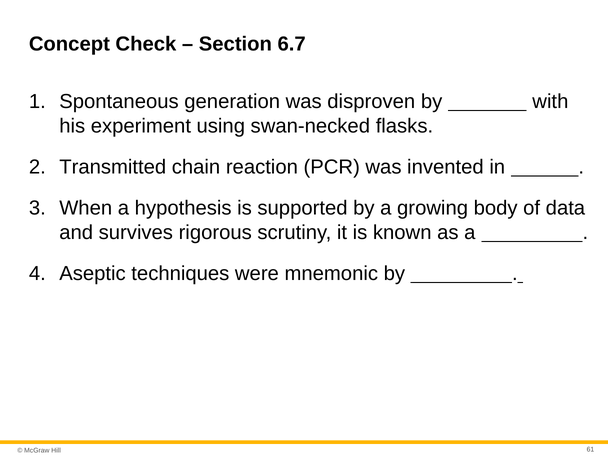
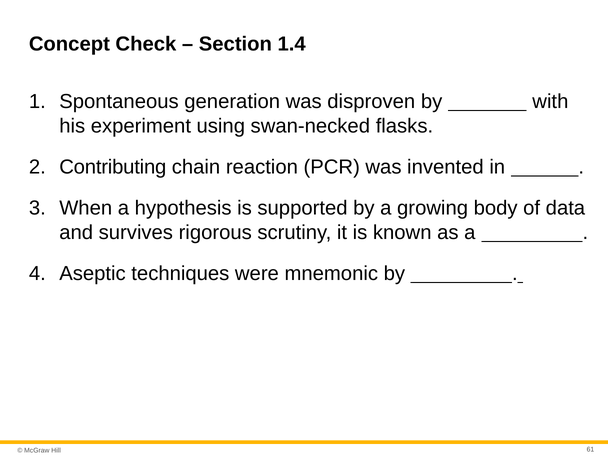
6.7: 6.7 -> 1.4 (292, 44)
Transmitted: Transmitted -> Contributing (113, 167)
